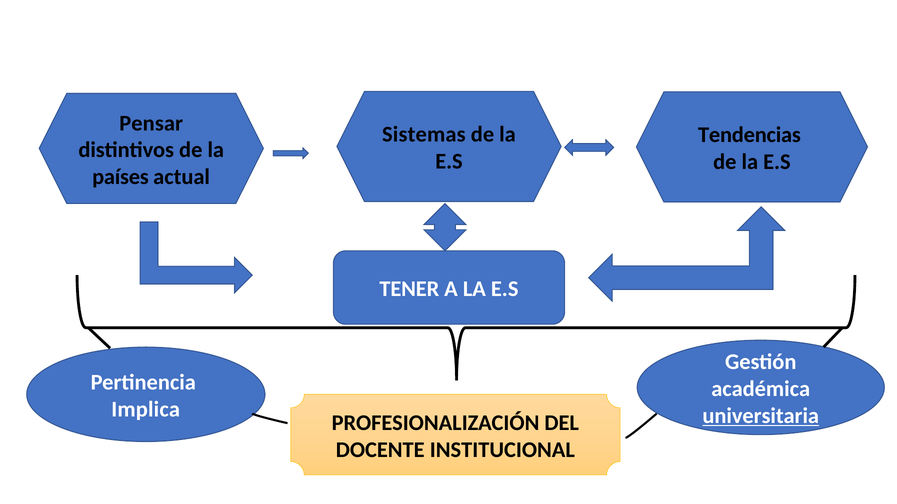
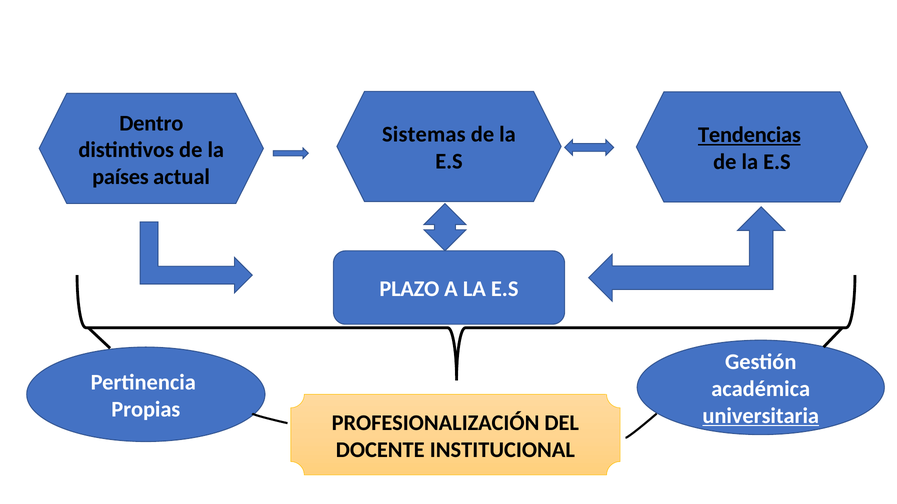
Pensar: Pensar -> Dentro (151, 123)
Tendencias underline: none -> present (749, 135)
TENER: TENER -> PLAZO (409, 289)
Implica: Implica -> Propias (146, 410)
